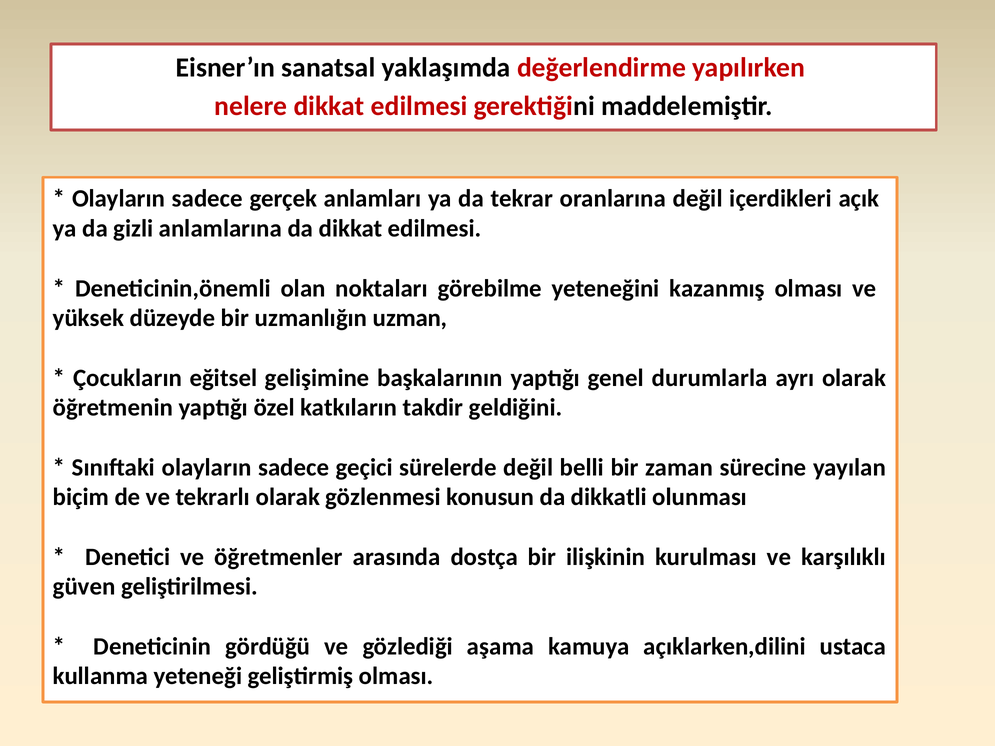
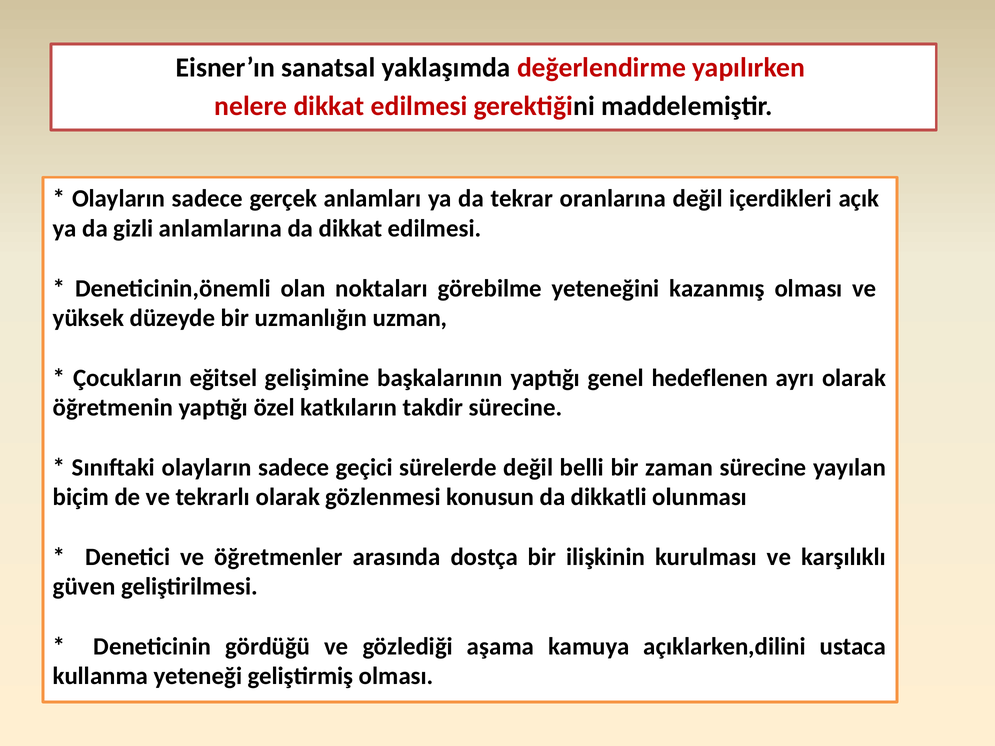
durumlarla: durumlarla -> hedeflenen (710, 378)
takdir geldiğini: geldiğini -> sürecine (516, 408)
